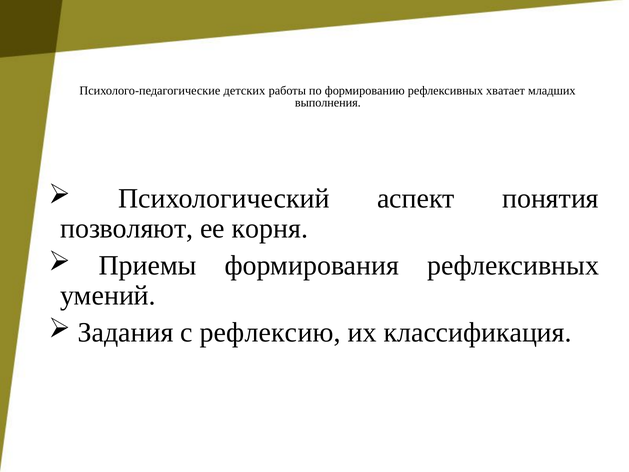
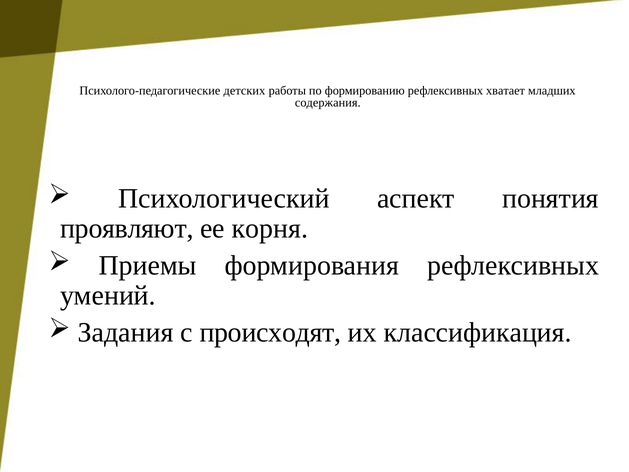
выполнения: выполнения -> содержания (328, 103)
позволяют: позволяют -> проявляют (127, 229)
рефлексию: рефлексию -> происходят (270, 332)
